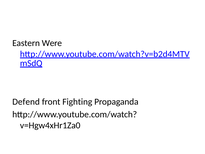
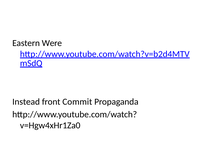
Defend: Defend -> Instead (26, 102)
Fighting: Fighting -> Commit (77, 102)
